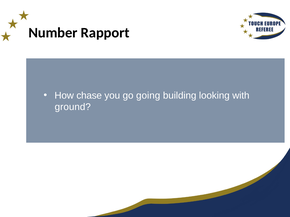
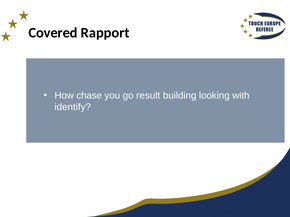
Number: Number -> Covered (53, 33)
going: going -> result (148, 96)
ground: ground -> identify (73, 107)
